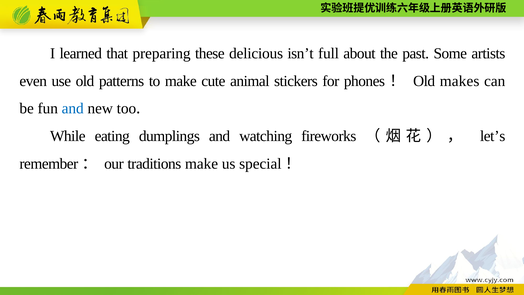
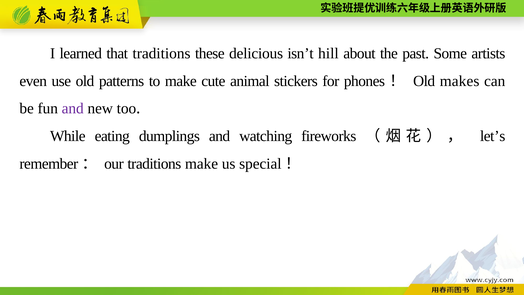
that preparing: preparing -> traditions (162, 53)
full: full -> hill (328, 53)
and colour: blue -> purple (73, 109)
